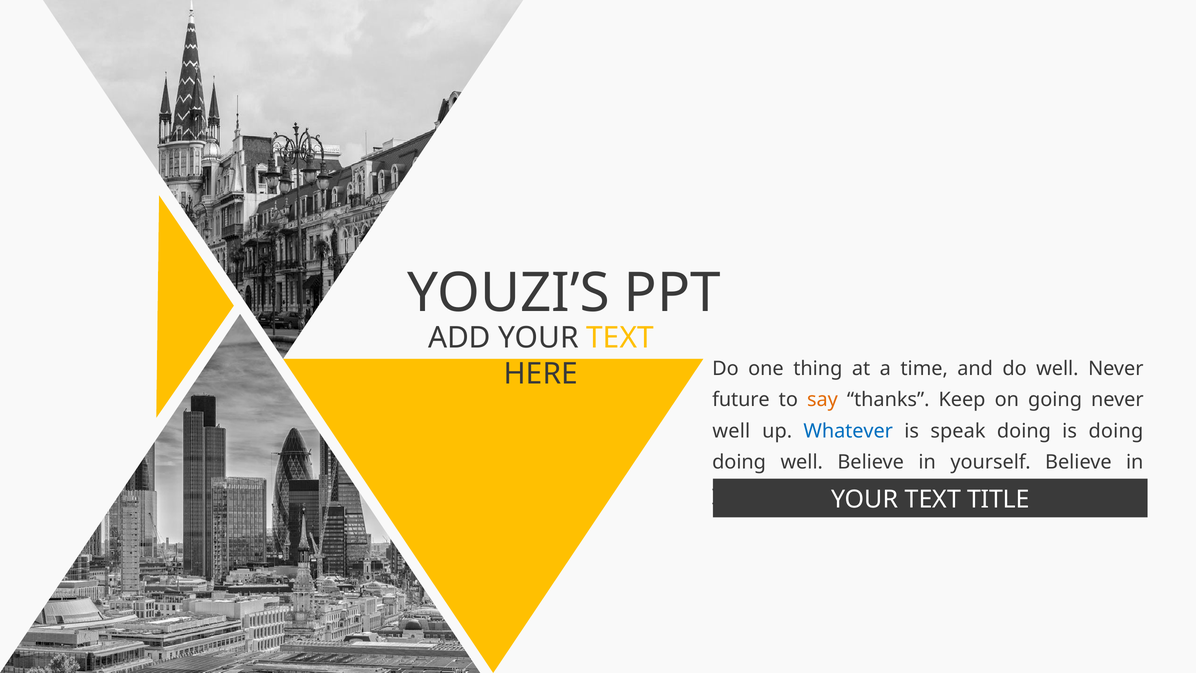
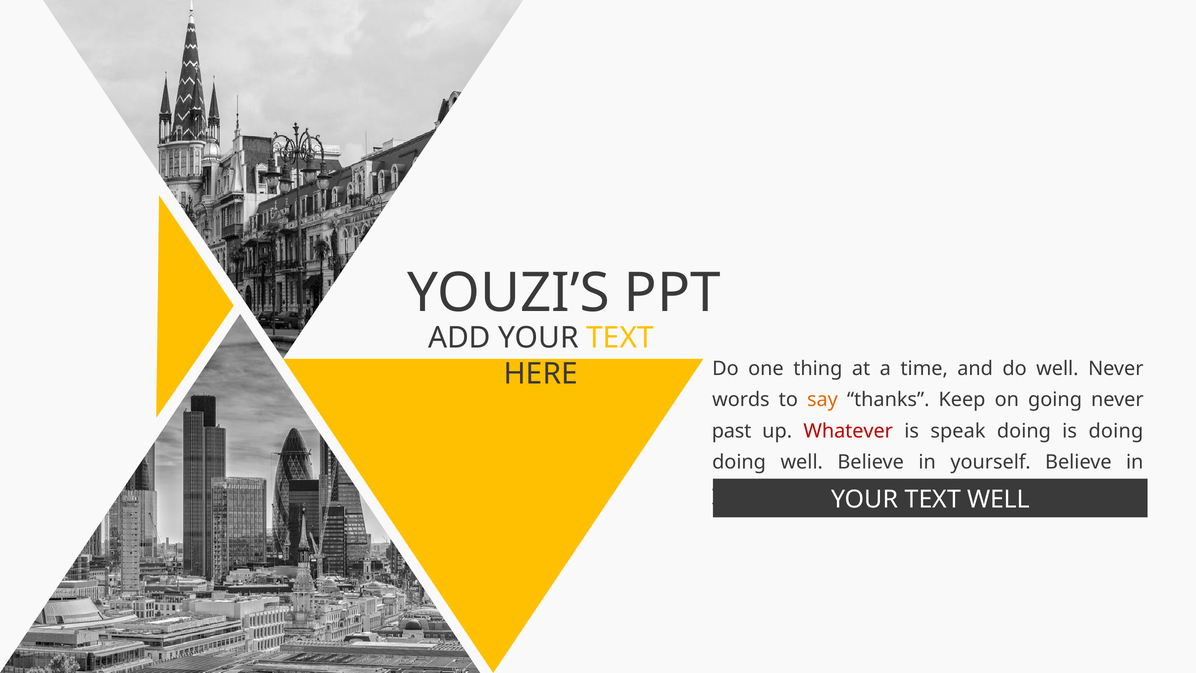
future: future -> words (741, 400)
well: well -> past (732, 431)
Whatever colour: blue -> red (848, 431)
TEXT TITLE: TITLE -> WELL (998, 500)
